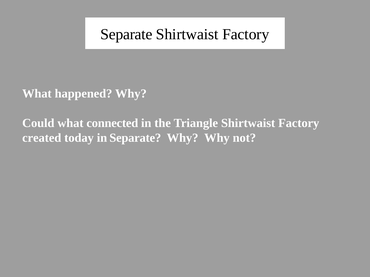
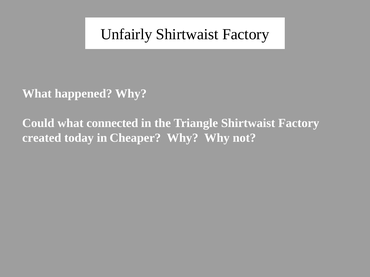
Separate: Separate -> Unfairly (126, 34)
in Separate: Separate -> Cheaper (135, 138)
